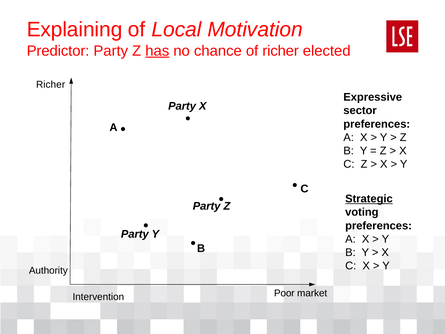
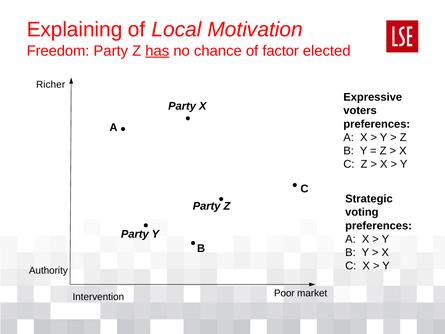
Predictor: Predictor -> Freedom (58, 51)
of richer: richer -> factor (281, 51)
sector: sector -> voters (360, 111)
Strategic underline: present -> none (369, 199)
